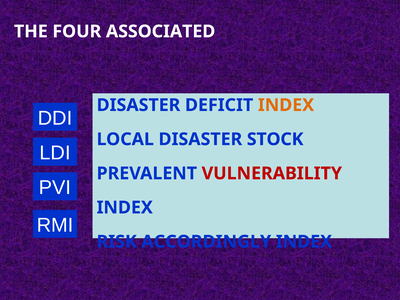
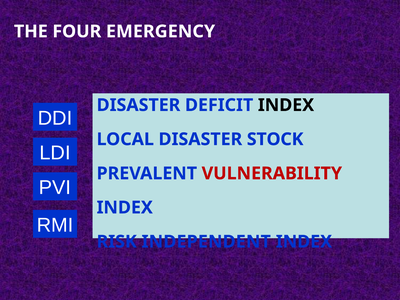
ASSOCIATED: ASSOCIATED -> EMERGENCY (161, 31)
INDEX colour: orange -> black (286, 105)
ACCORDINGLY: ACCORDINGLY -> INDEPENDENT (206, 242)
